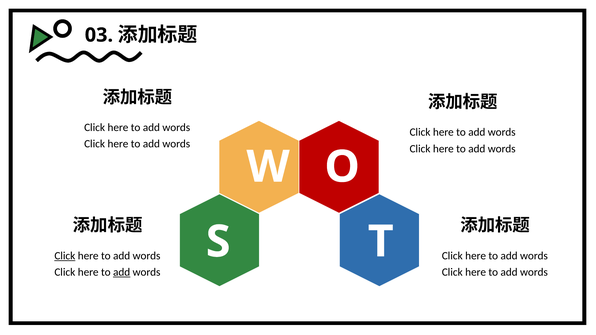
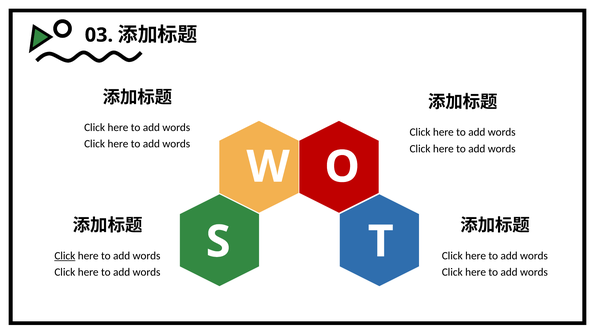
add underline: present -> none (122, 272)
